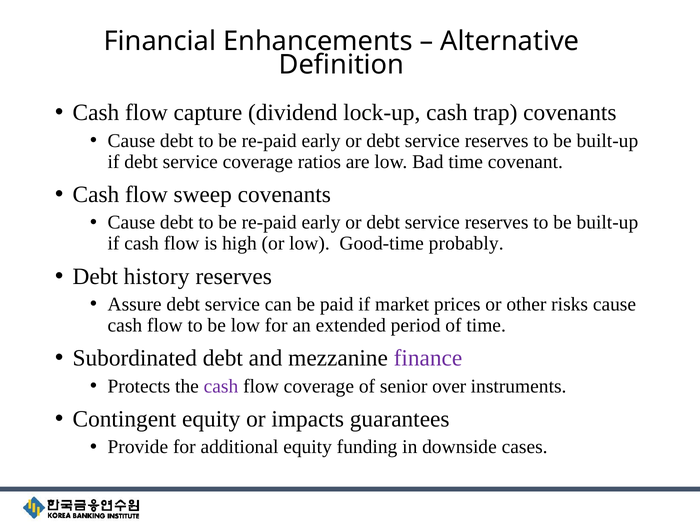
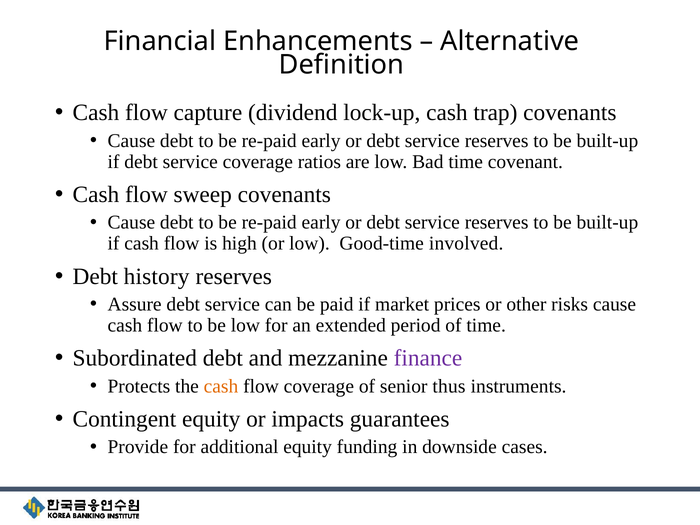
probably: probably -> involved (466, 244)
cash colour: purple -> orange (221, 386)
over: over -> thus (449, 386)
